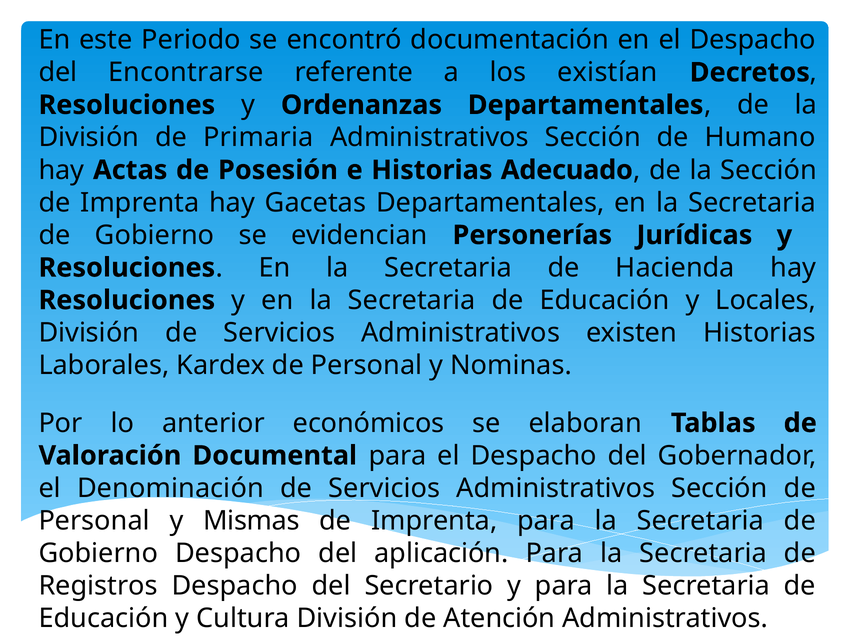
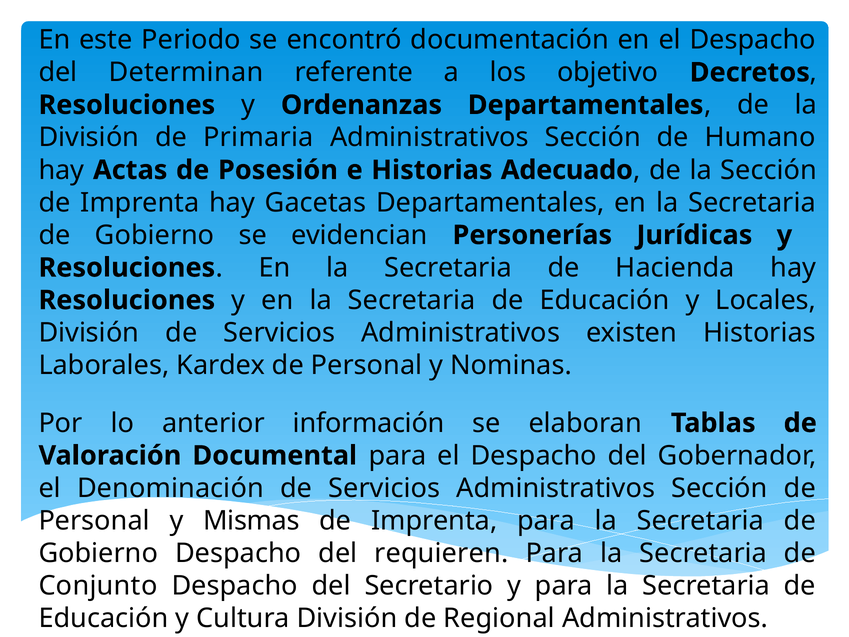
Encontrarse: Encontrarse -> Determinan (186, 72)
existían: existían -> objetivo (608, 72)
económicos: económicos -> información (369, 423)
aplicación: aplicación -> requieren (441, 553)
Registros: Registros -> Conjunto (98, 586)
Atención: Atención -> Regional (499, 618)
